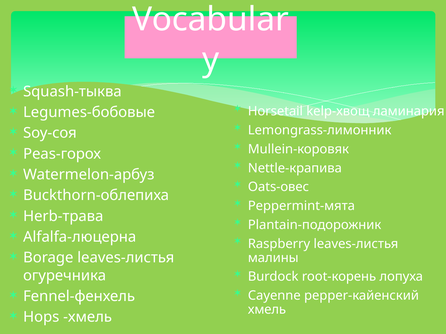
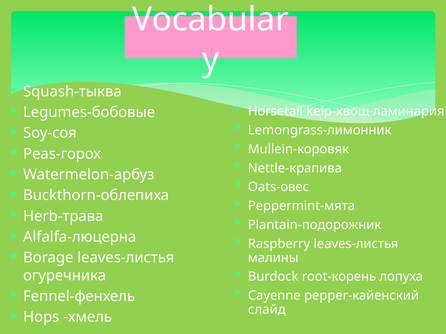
хмель: хмель -> слайд (267, 310)
